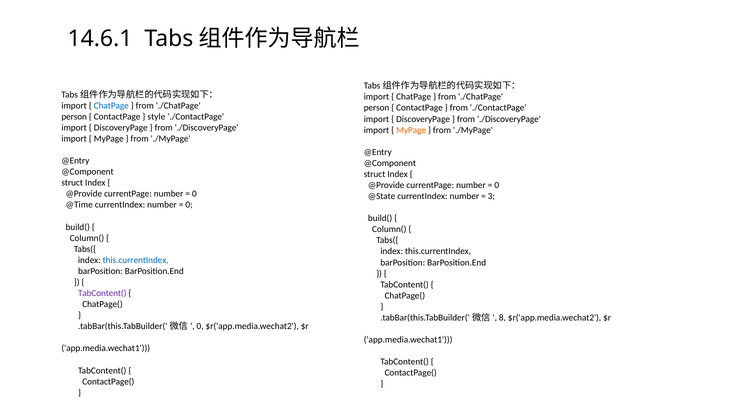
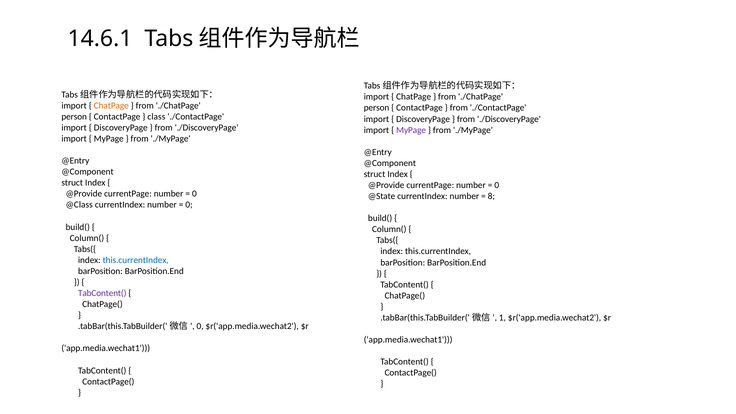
ChatPage colour: blue -> orange (111, 106)
style: style -> class (156, 117)
MyPage colour: orange -> purple (411, 130)
3: 3 -> 8 (491, 196)
@Time: @Time -> @Class (79, 205)
8: 8 -> 1 (502, 318)
